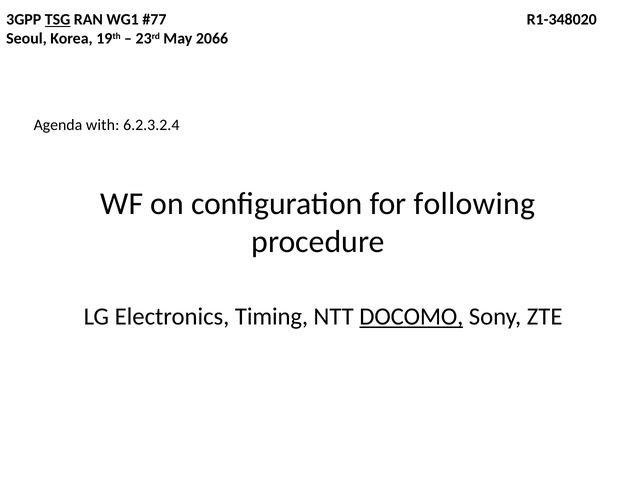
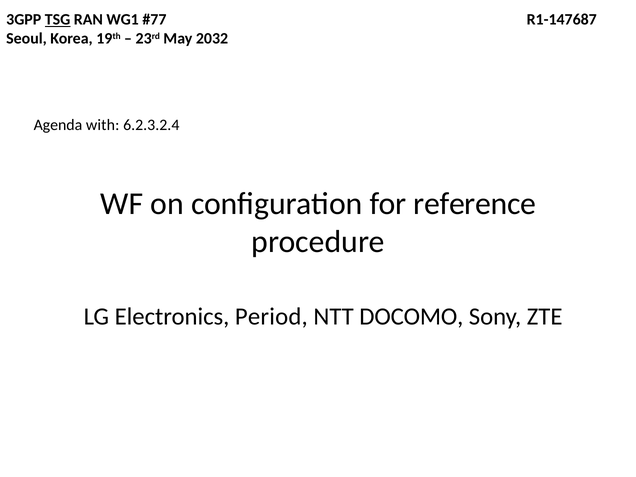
R1-348020: R1-348020 -> R1-147687 (562, 20)
2066: 2066 -> 2032 (212, 39)
following: following -> reference (475, 204)
Timing: Timing -> Period (271, 317)
DOCOMO underline: present -> none (411, 317)
